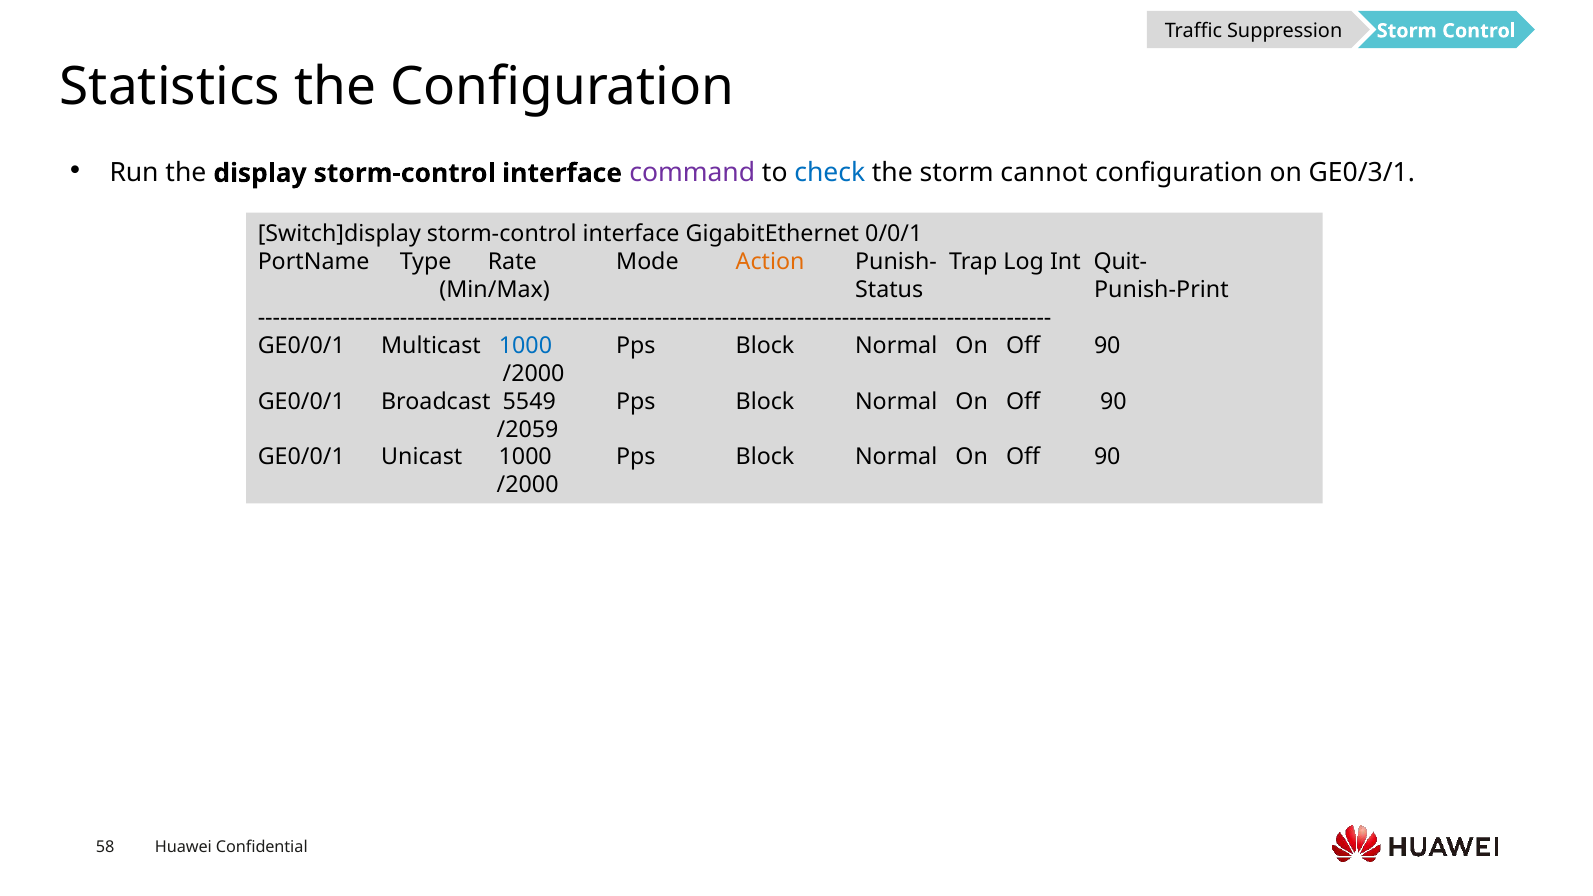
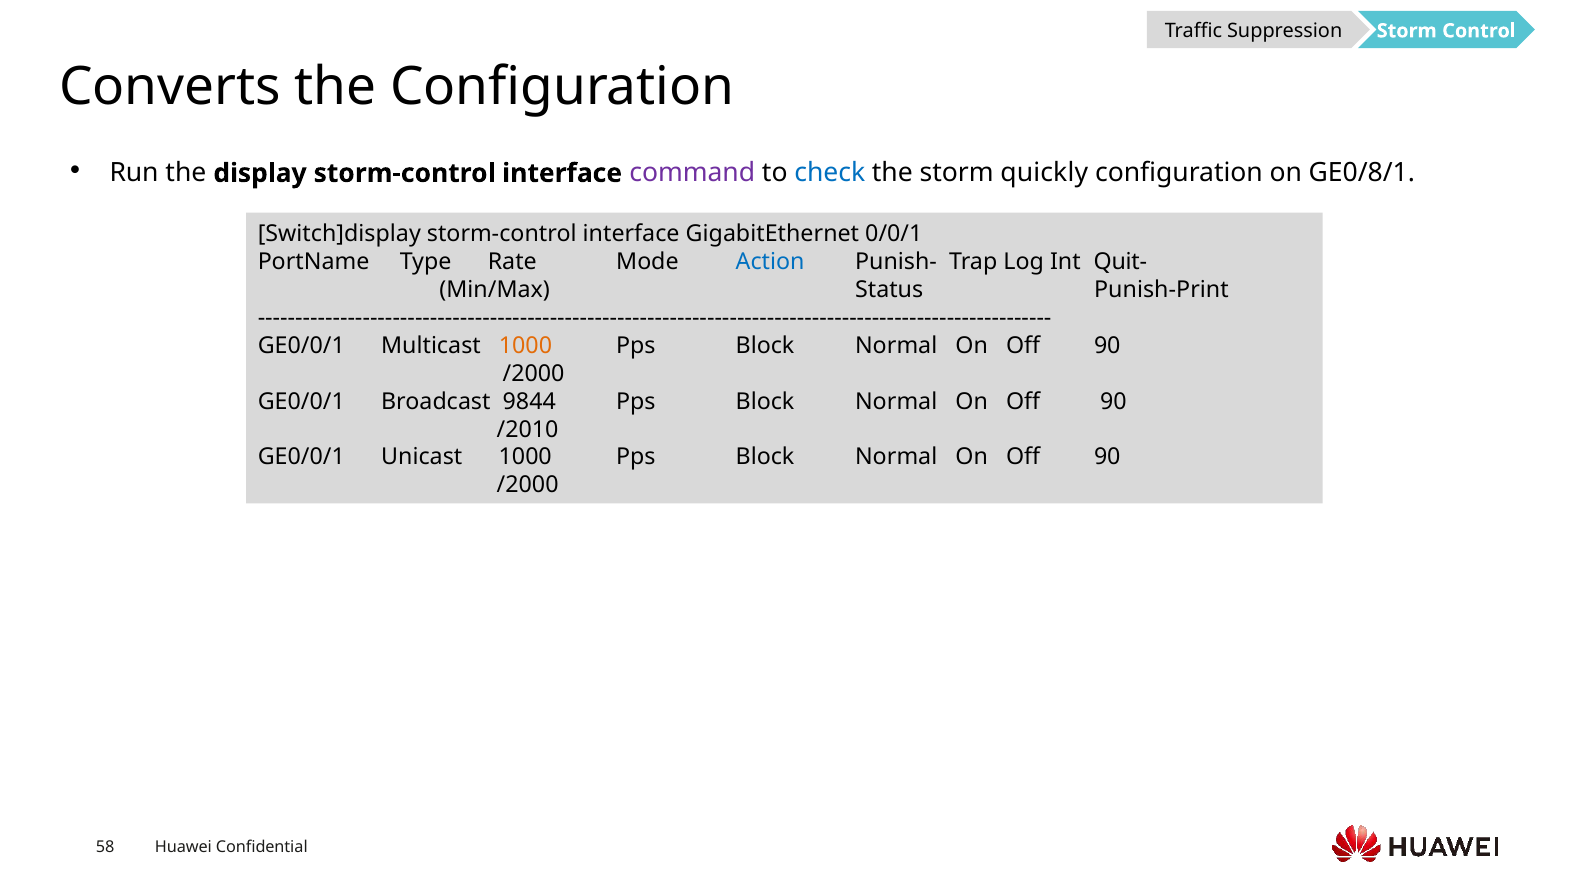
Statistics: Statistics -> Converts (170, 87)
cannot: cannot -> quickly (1044, 173)
GE0/3/1: GE0/3/1 -> GE0/8/1 (1362, 173)
Action colour: orange -> blue (770, 262)
1000 colour: blue -> orange (525, 346)
5549: 5549 -> 9844 (529, 402)
/2059: /2059 -> /2010 (528, 429)
